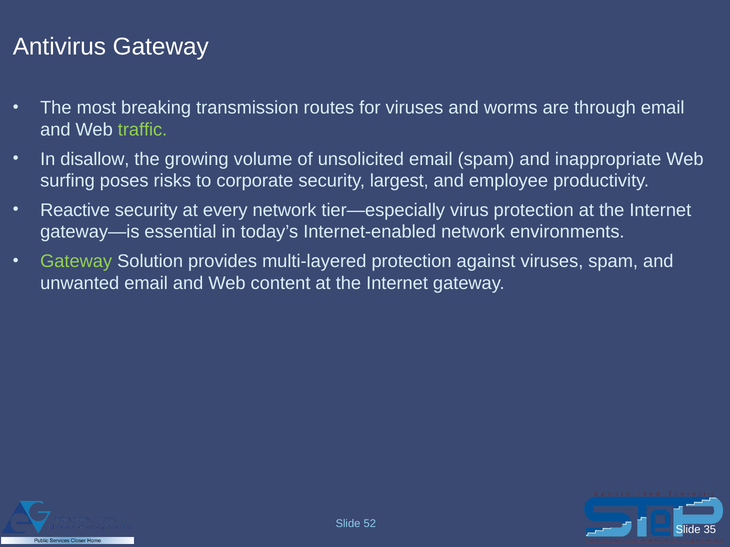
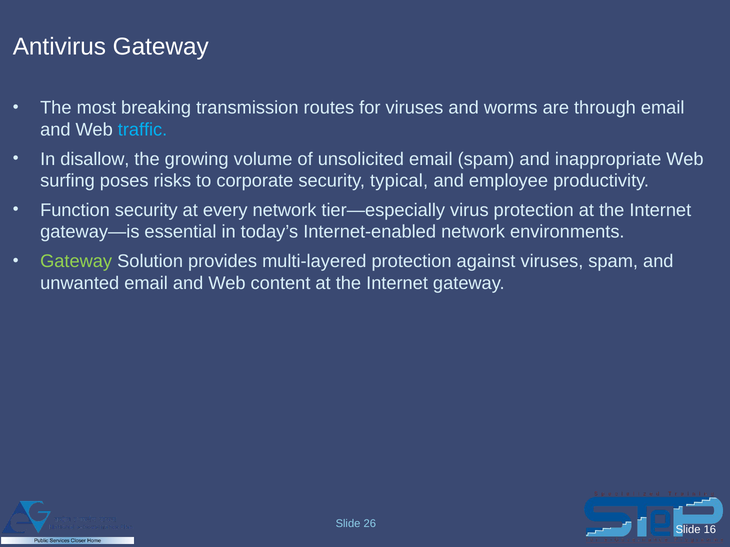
traffic colour: light green -> light blue (143, 130)
largest: largest -> typical (399, 181)
Reactive: Reactive -> Function (75, 210)
52: 52 -> 26 (370, 524)
35: 35 -> 16 (710, 530)
